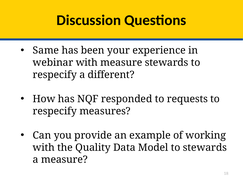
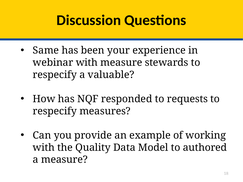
different: different -> valuable (111, 75)
to stewards: stewards -> authored (205, 148)
